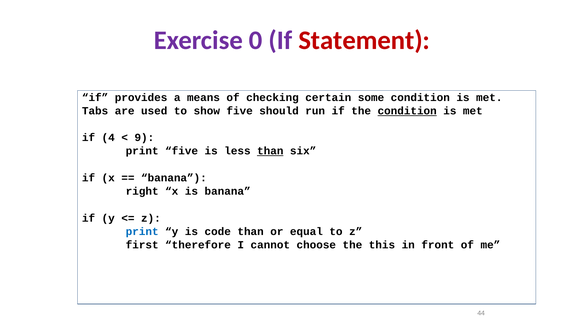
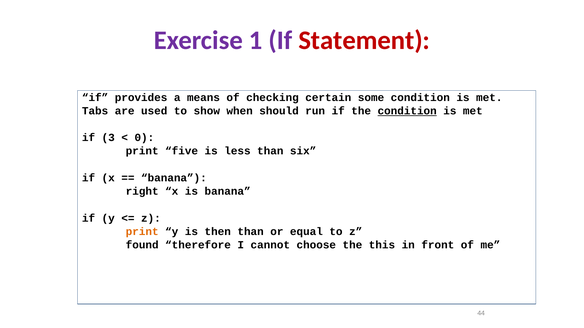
0: 0 -> 1 (256, 40)
show five: five -> when (240, 111)
4: 4 -> 3 (108, 138)
9: 9 -> 0 (144, 138)
than underline: present -> none (270, 151)
print colour: blue -> orange (142, 232)
code: code -> then (218, 232)
first: first -> found (142, 245)
